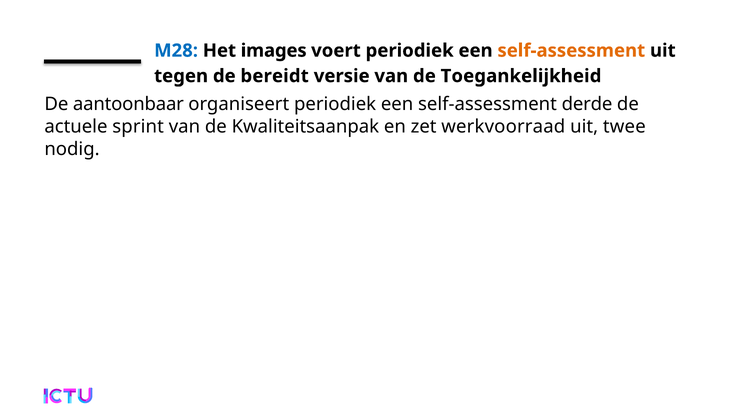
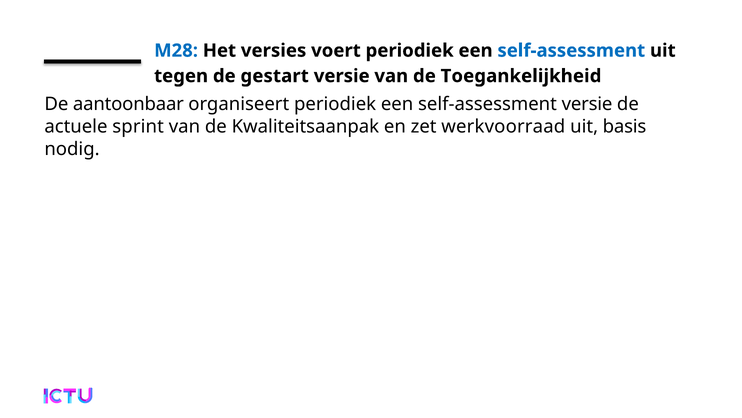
images: images -> versies (274, 51)
self-assessment colour: orange -> blue (571, 51)
bereidt: bereidt -> gestart (275, 76)
self-assessment derde: derde -> versie (587, 104)
twee: twee -> basis (625, 126)
